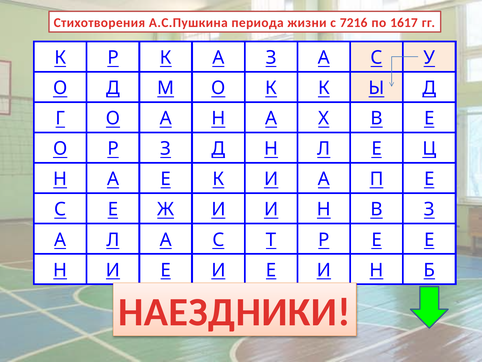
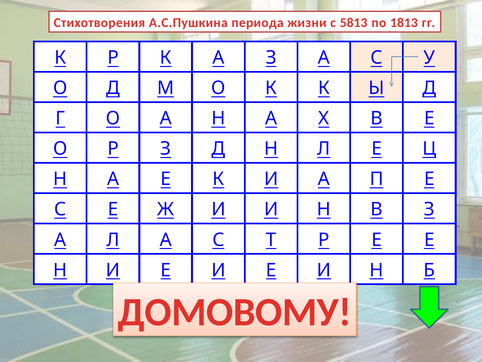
7216: 7216 -> 5813 (354, 23)
1617: 1617 -> 1813 (404, 23)
НАЕЗДНИКИ: НАЕЗДНИКИ -> ДОМОВОМУ (235, 312)
